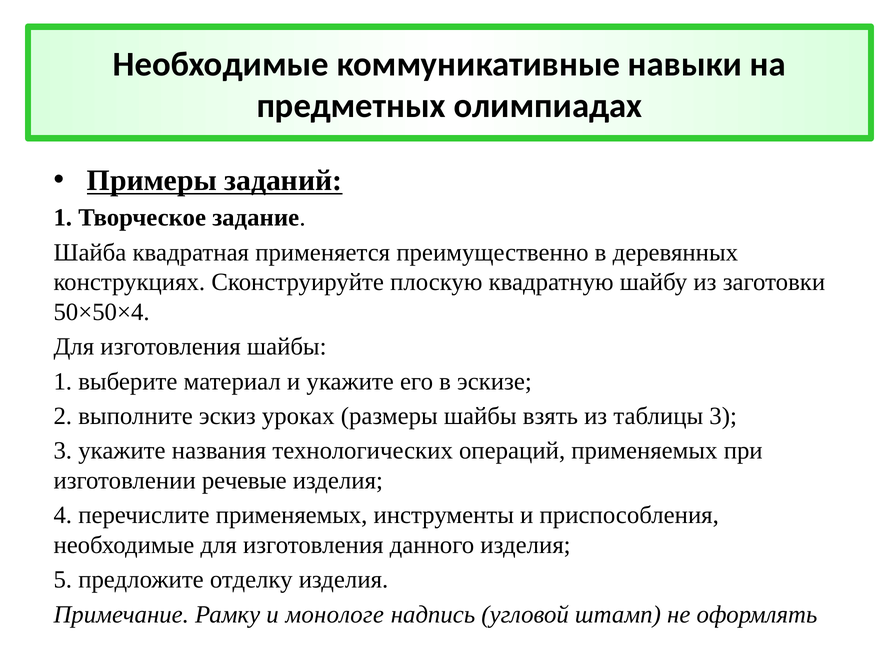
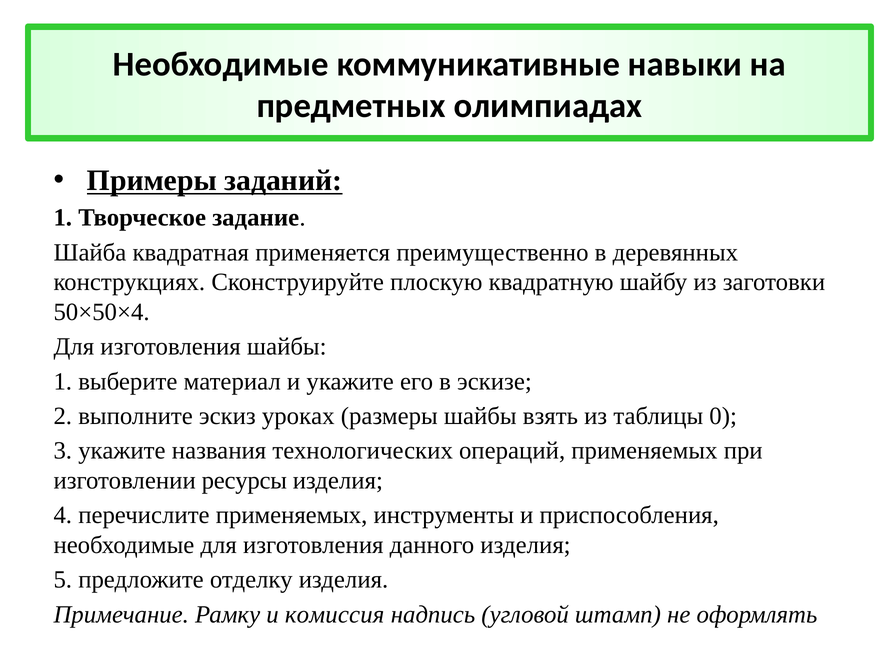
таблицы 3: 3 -> 0 (723, 416)
речевые: речевые -> ресурсы (244, 481)
монологе: монологе -> комиссия (335, 614)
